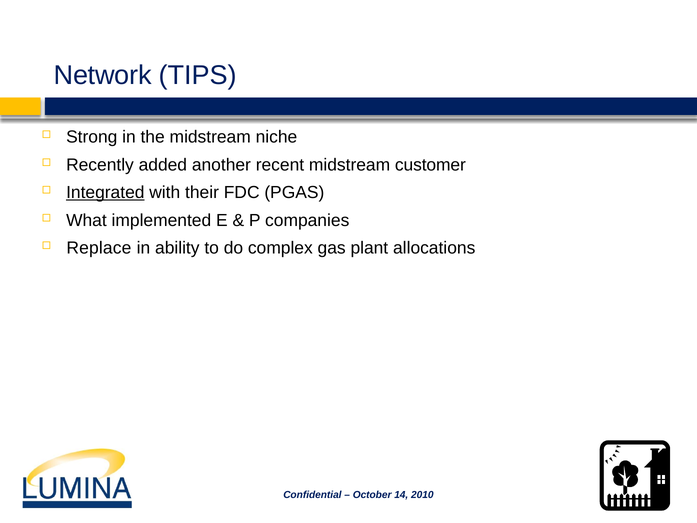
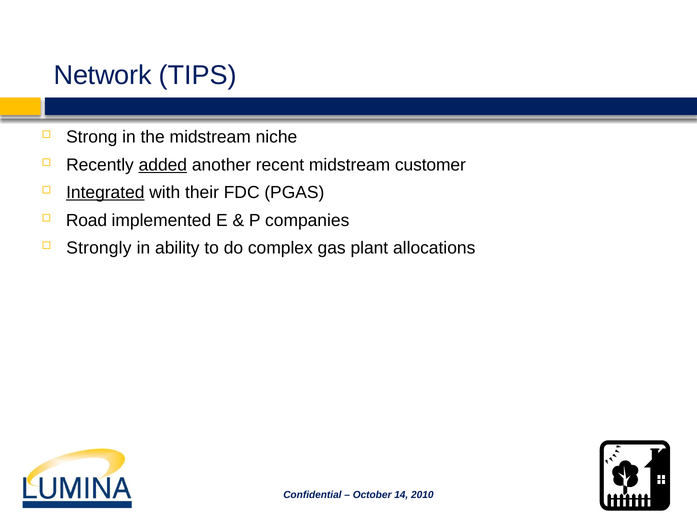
added underline: none -> present (163, 165)
What: What -> Road (87, 220)
Replace: Replace -> Strongly (99, 248)
